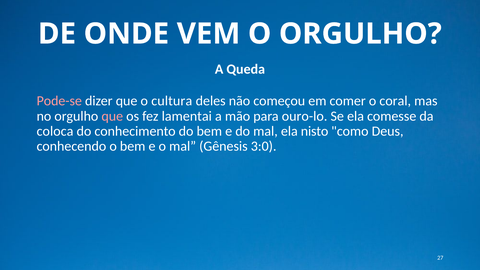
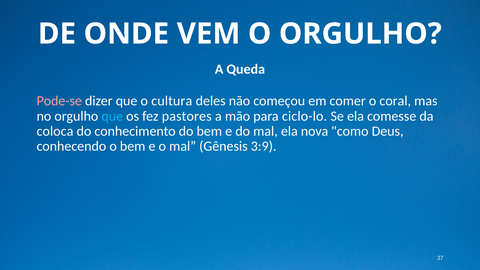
que colour: pink -> light blue (112, 116)
lamentai: lamentai -> pastores (187, 116)
ouro-lo: ouro-lo -> ciclo-lo (305, 116)
nisto: nisto -> nova (315, 131)
3:0: 3:0 -> 3:9 (264, 146)
